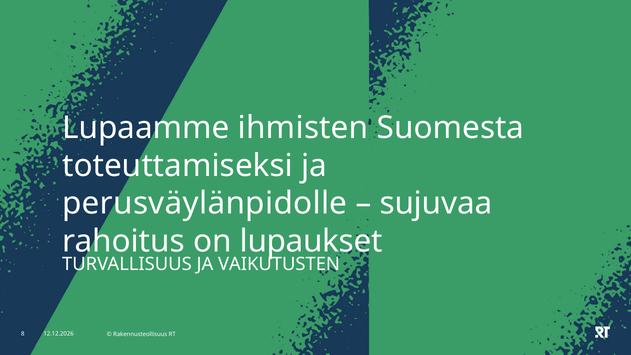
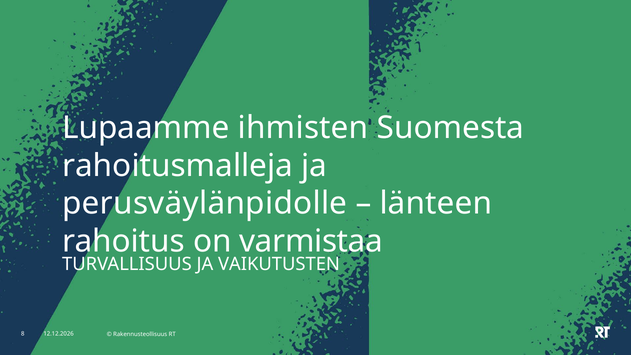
toteuttamiseksi: toteuttamiseksi -> rahoitusmalleja (178, 166)
sujuvaa: sujuvaa -> länteen (436, 204)
lupaukset: lupaukset -> varmistaa (311, 241)
